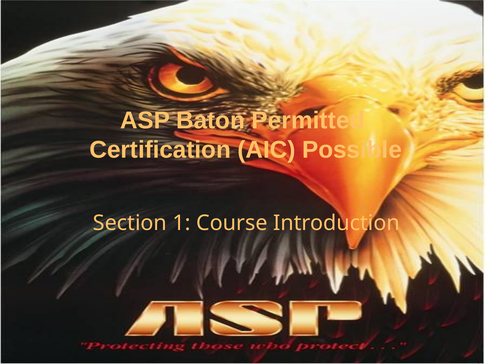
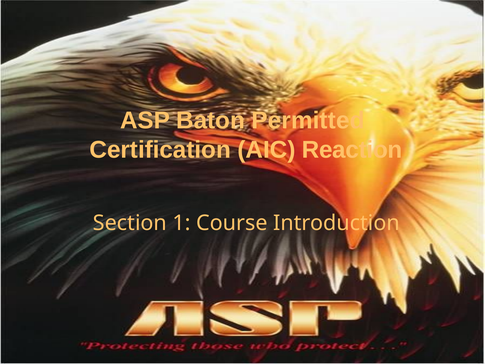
Possible: Possible -> Reaction (352, 150)
